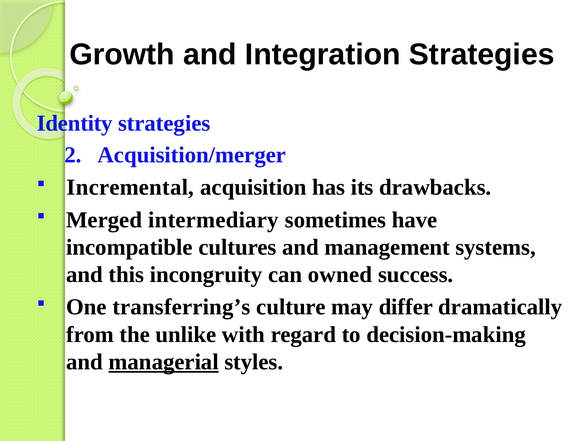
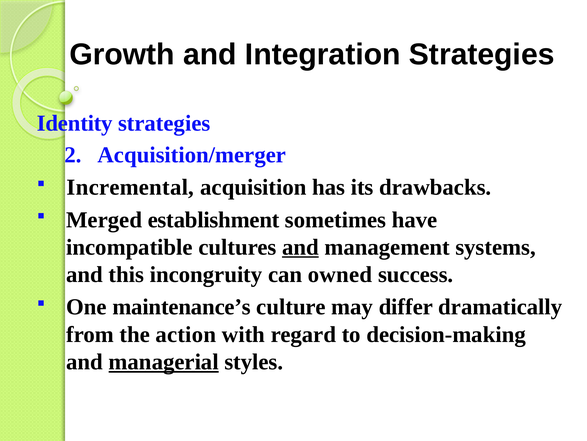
intermediary: intermediary -> establishment (214, 219)
and underline: none -> present (300, 247)
transferring’s: transferring’s -> maintenance’s (182, 307)
unlike: unlike -> action (186, 334)
